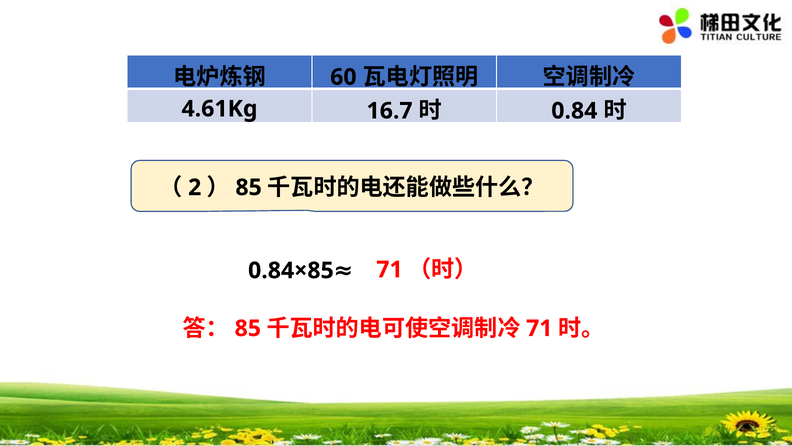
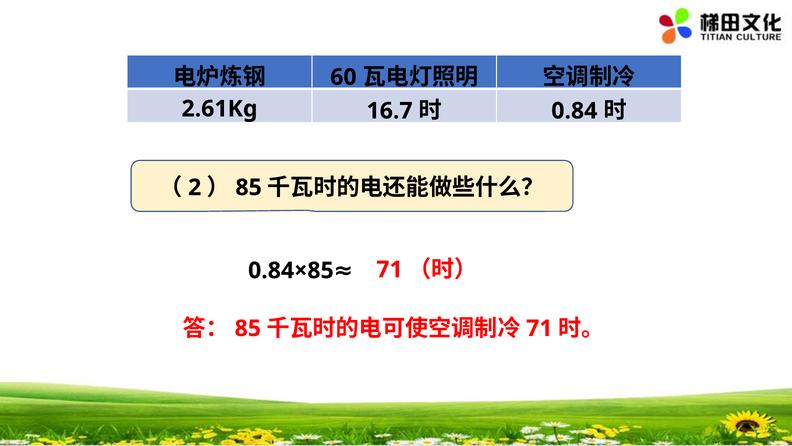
4.61Kg: 4.61Kg -> 2.61Kg (220, 109)
